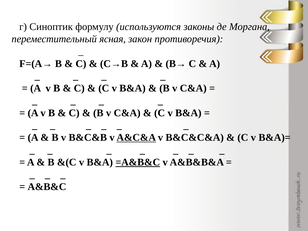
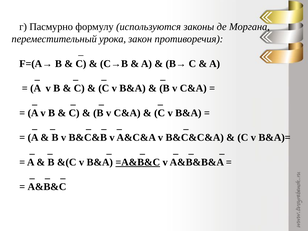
Синоптик: Синоптик -> Пасмурно (51, 27)
ясная: ясная -> урока (113, 39)
A&C&A underline: present -> none (136, 138)
